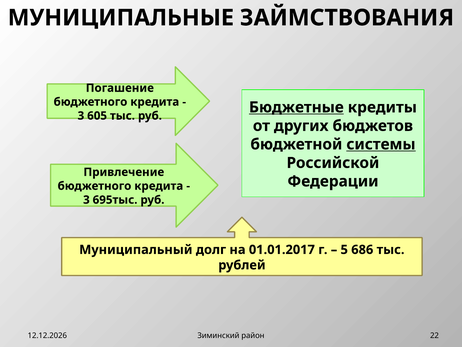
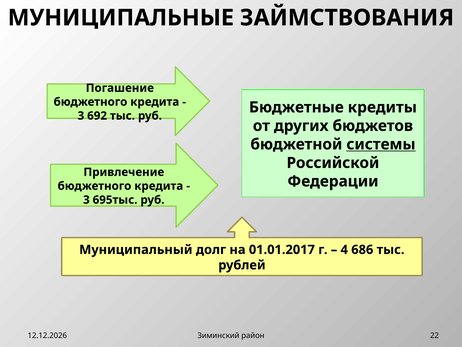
Бюджетные underline: present -> none (296, 107)
605: 605 -> 692 (97, 116)
5: 5 -> 4 (344, 249)
